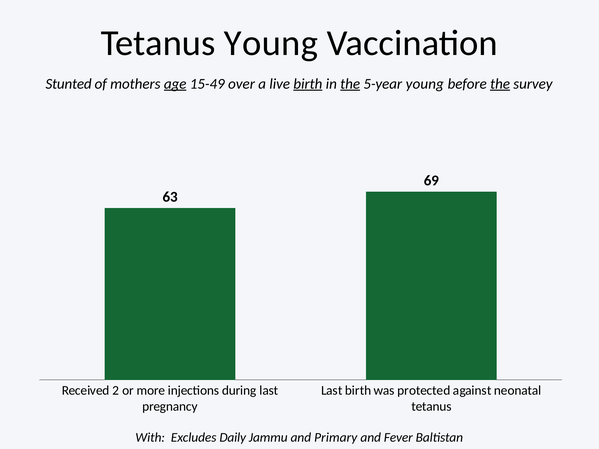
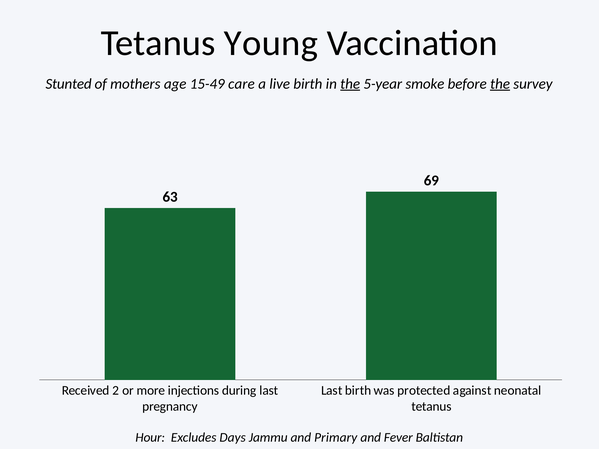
age underline: present -> none (175, 84)
over: over -> care (241, 84)
birth underline: present -> none (308, 84)
5-year young: young -> smoke (425, 84)
With: With -> Hour (150, 438)
Daily: Daily -> Days (233, 438)
